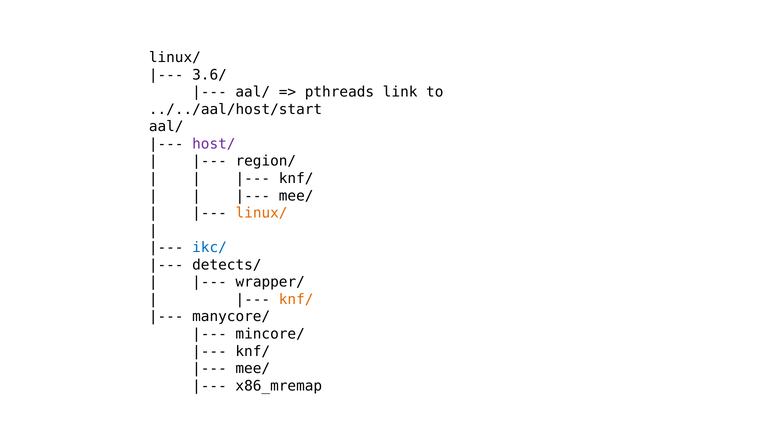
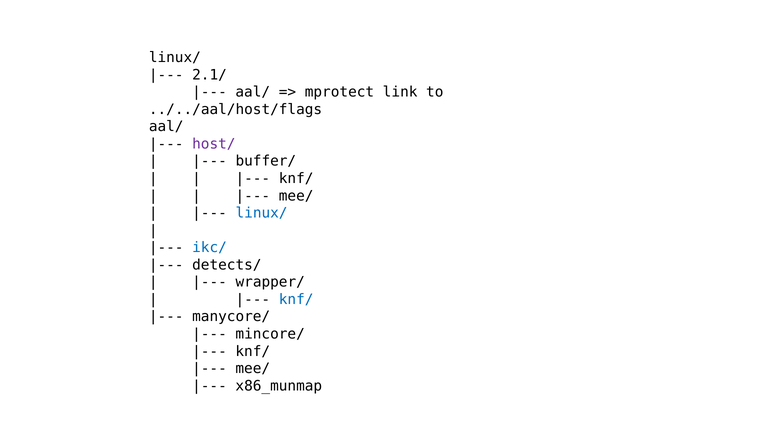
3.6/: 3.6/ -> 2.1/ (210, 75)
pthreads: pthreads -> mprotect (339, 92)
../../aal/host/start: ../../aal/host/start -> ../../aal/host/flags (236, 109)
region/: region/ -> buffer/ (266, 161)
linux/ colour: orange -> blue (262, 213)
knf/ colour: orange -> blue (296, 299)
x86_mremap: x86_mremap -> x86_munmap (279, 386)
